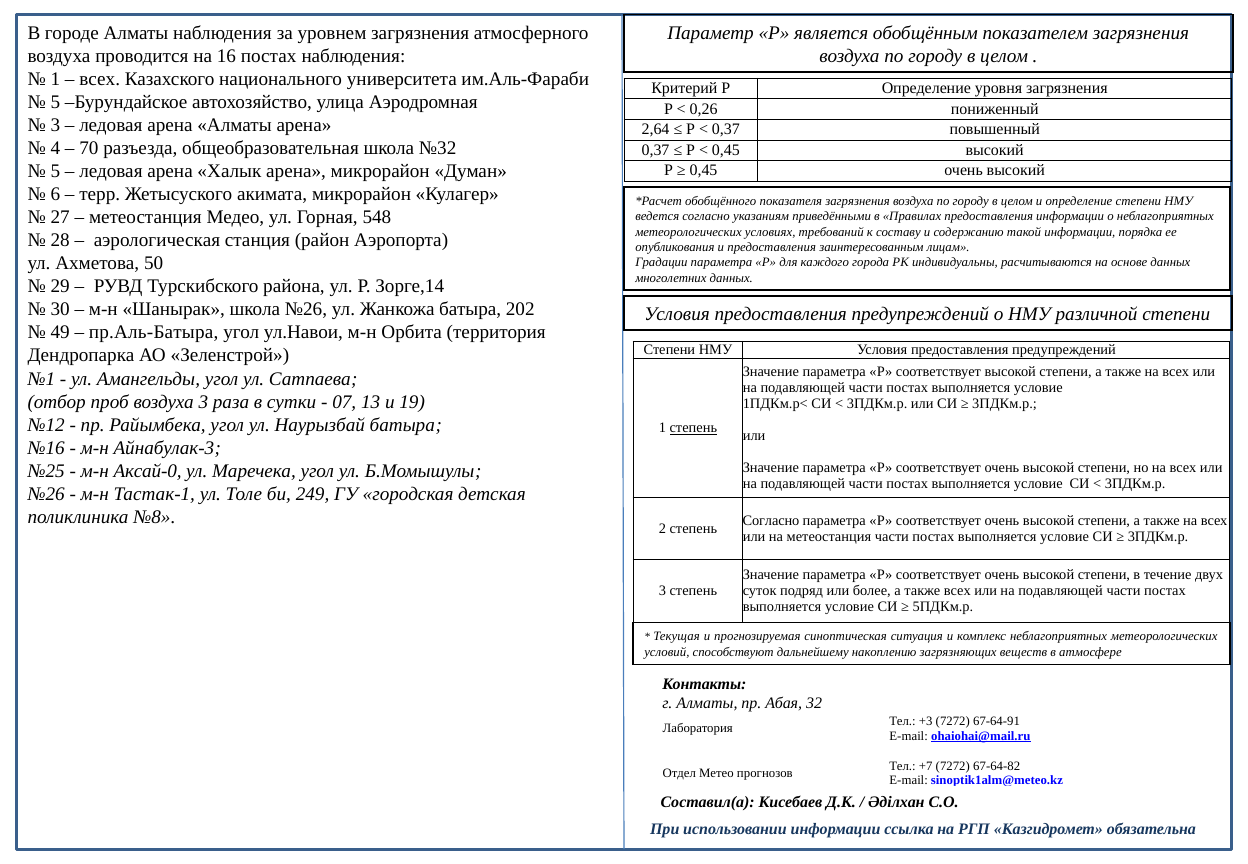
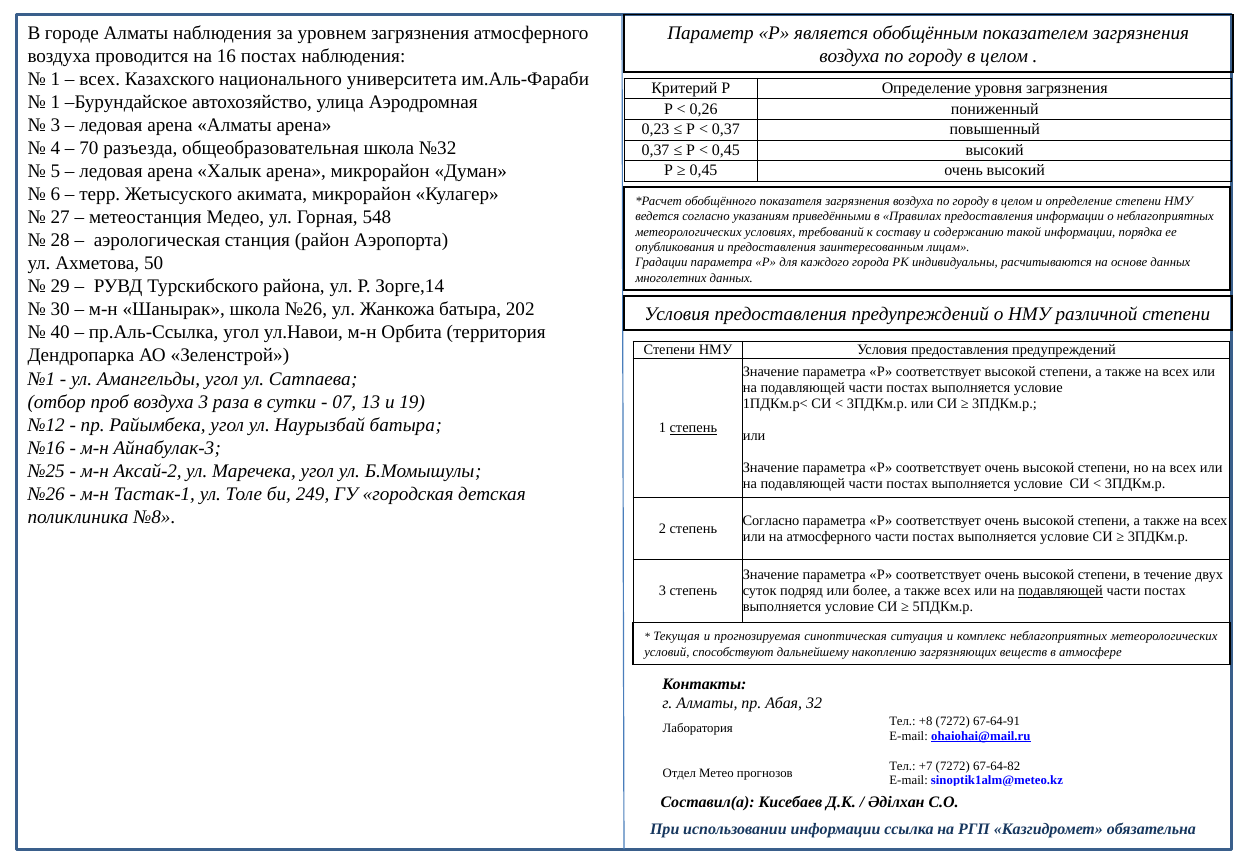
5: 5 -> 1 (55, 102)
2,64: 2,64 -> 0,23 (656, 130)
49: 49 -> 40 (60, 333)
пр.Аль-Батыра: пр.Аль-Батыра -> пр.Аль-Ссылка (154, 333)
Аксай-0: Аксай-0 -> Аксай-2 (148, 471)
на метеостанция: метеостанция -> атмосферного (829, 537)
подавляющей underline: none -> present (1061, 591)
+3: +3 -> +8 (926, 722)
